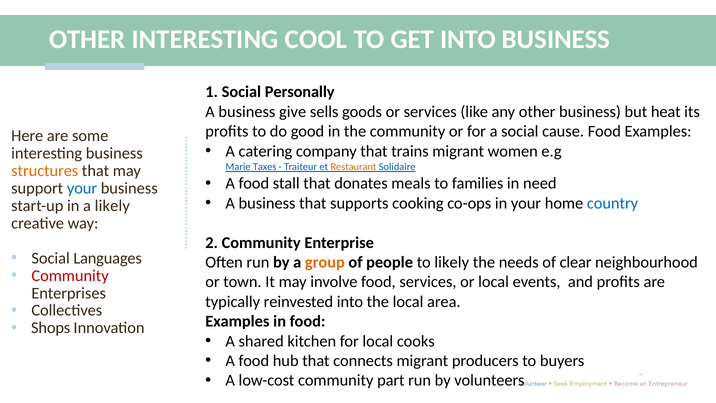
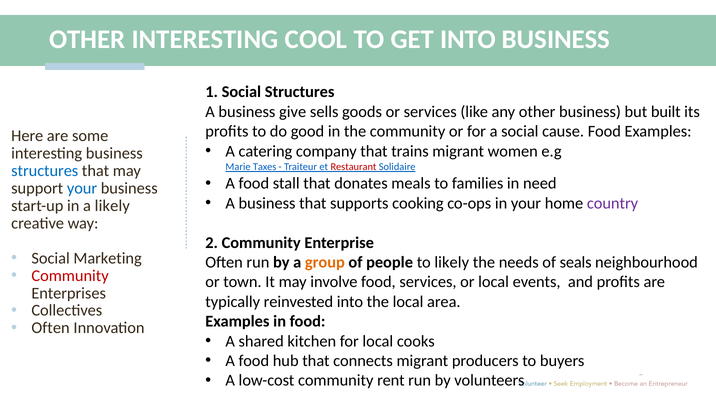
Social Personally: Personally -> Structures (300, 92)
heat: heat -> built (666, 112)
Restaurant colour: orange -> red (353, 167)
structures colour: orange -> blue (45, 171)
country colour: blue -> purple (613, 203)
Languages: Languages -> Marketing (108, 258)
clear: clear -> seals (576, 262)
Shops: Shops -> Often (51, 328)
part: part -> rent (391, 380)
